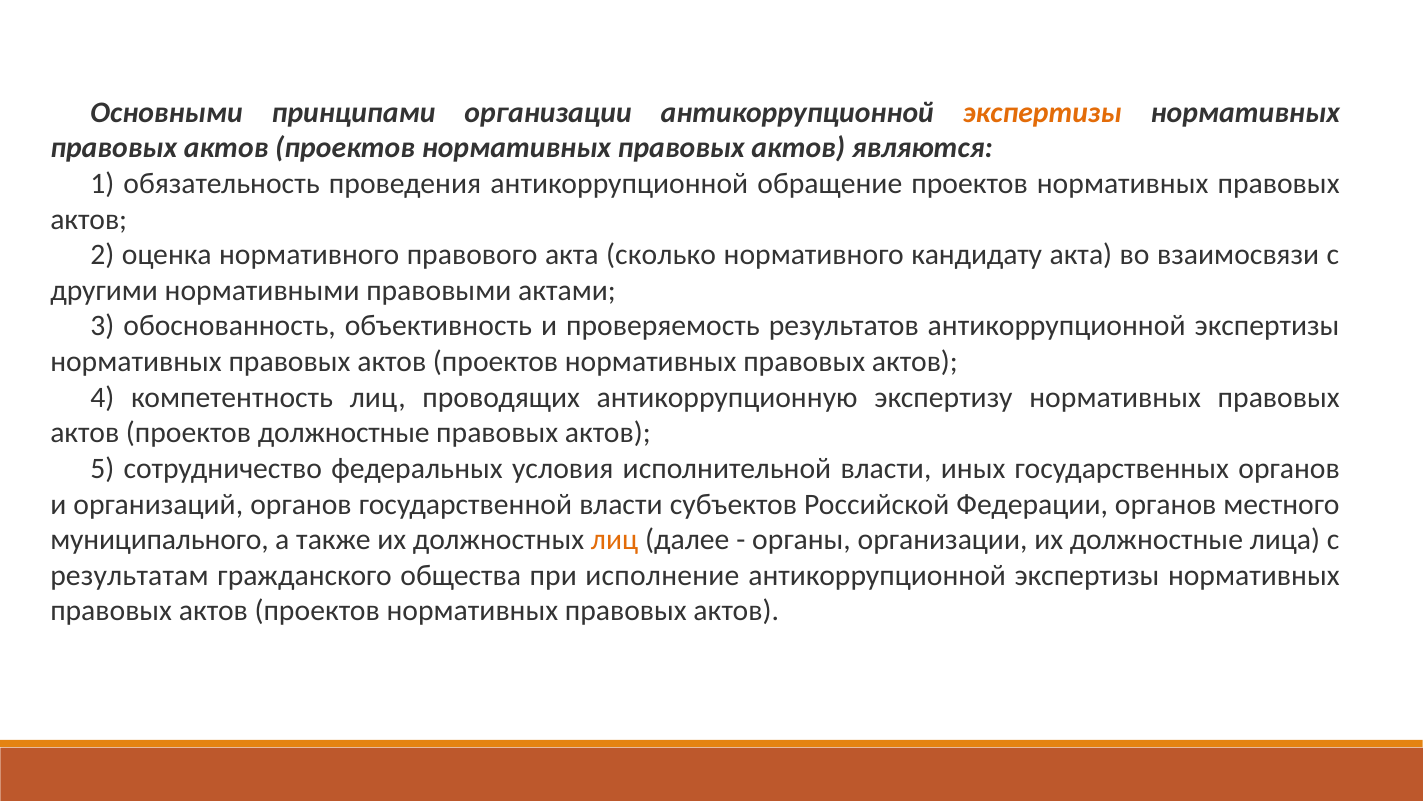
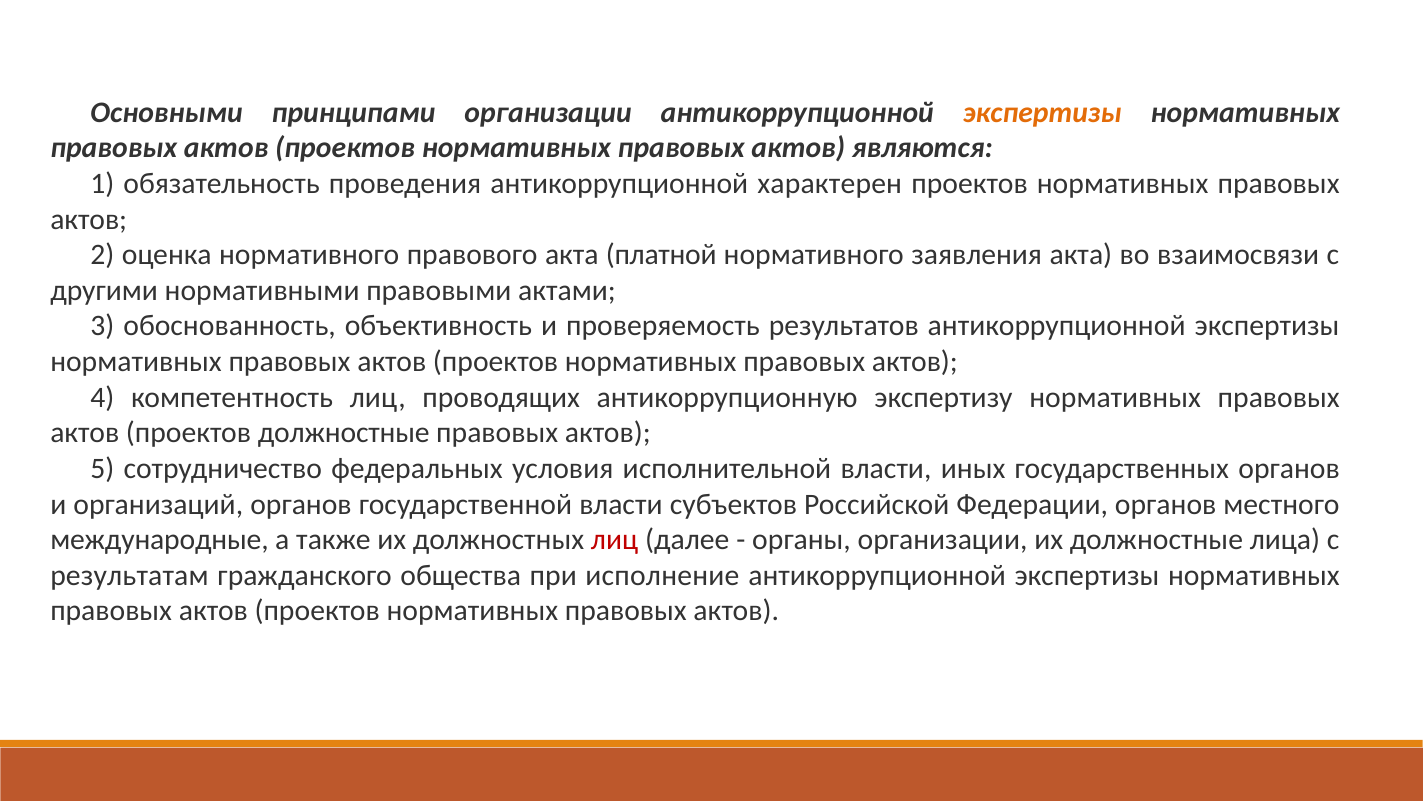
обращение: обращение -> характерен (830, 184)
сколько: сколько -> платной (661, 255)
кандидату: кандидату -> заявления (977, 255)
муниципального: муниципального -> международные (159, 539)
лиц colour: orange -> red (615, 539)
